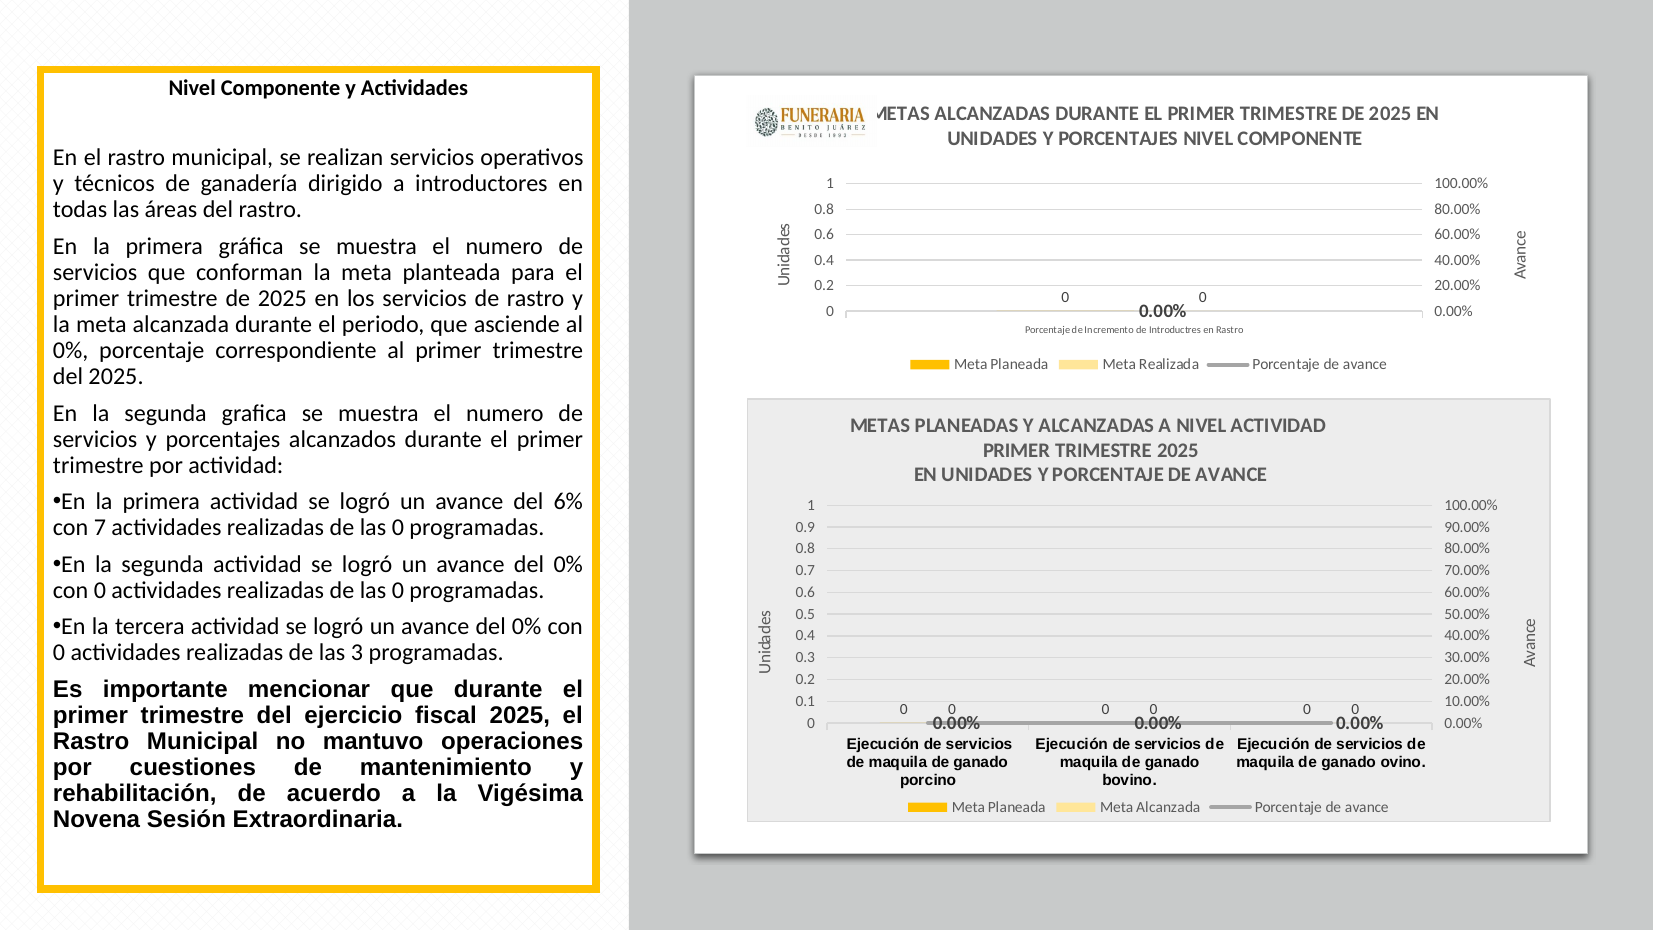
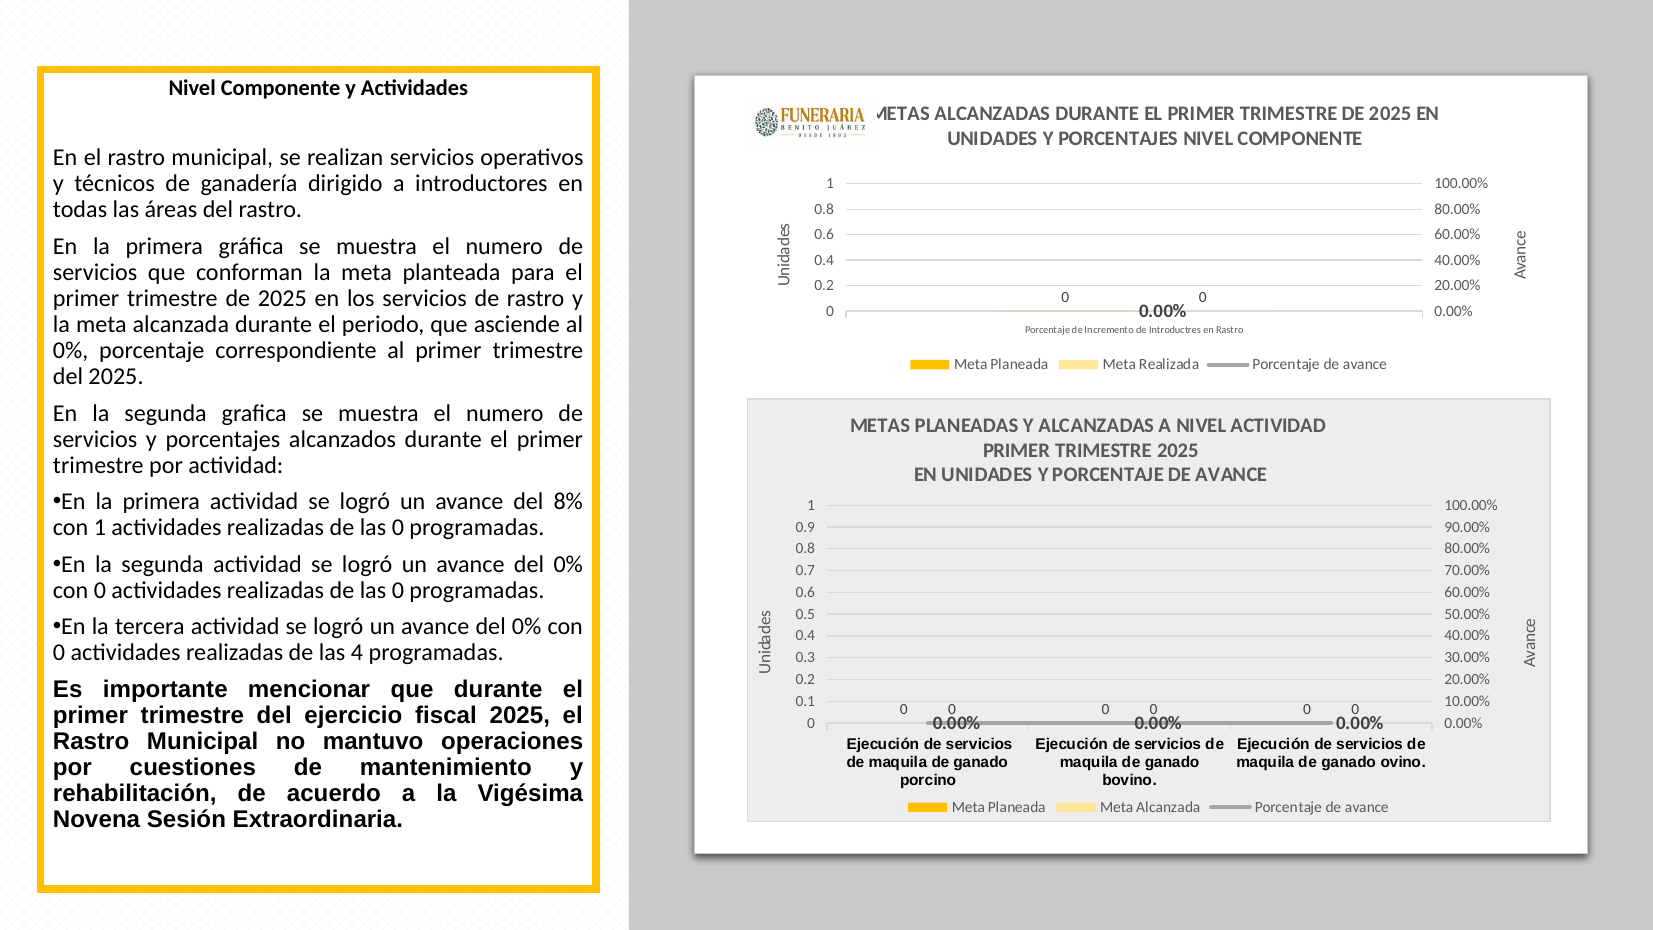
6%: 6% -> 8% (568, 502)
con 7: 7 -> 1 (100, 528)
3: 3 -> 4 (357, 653)
